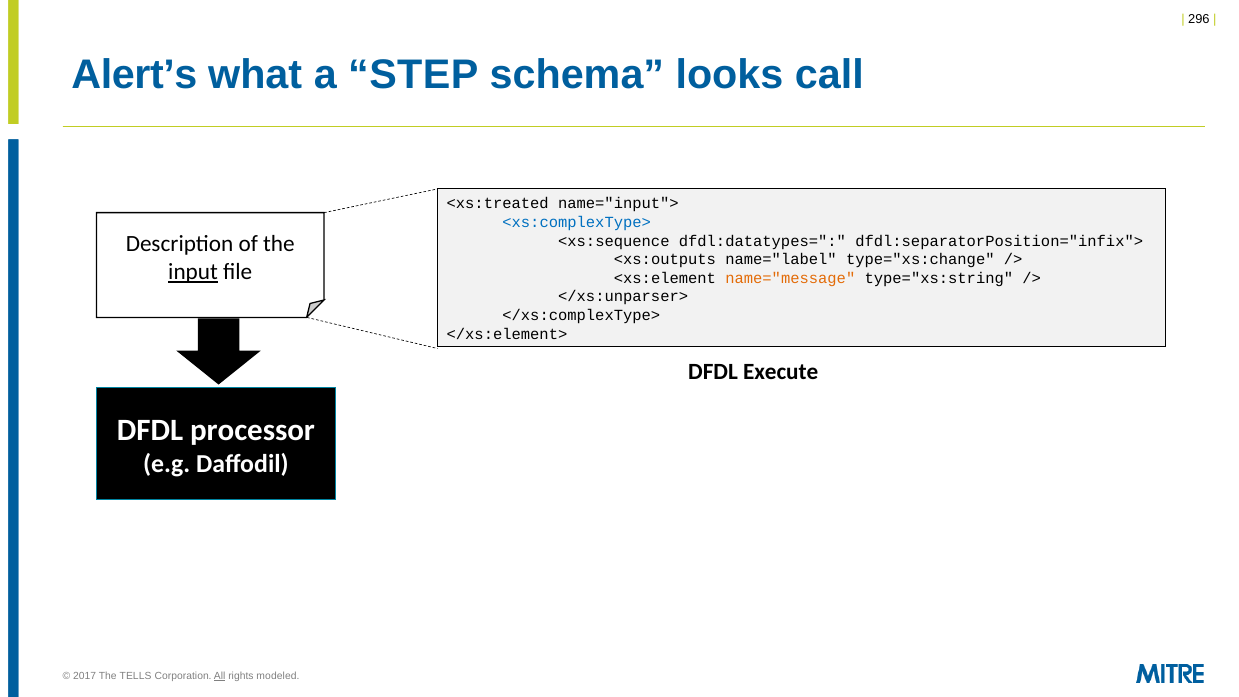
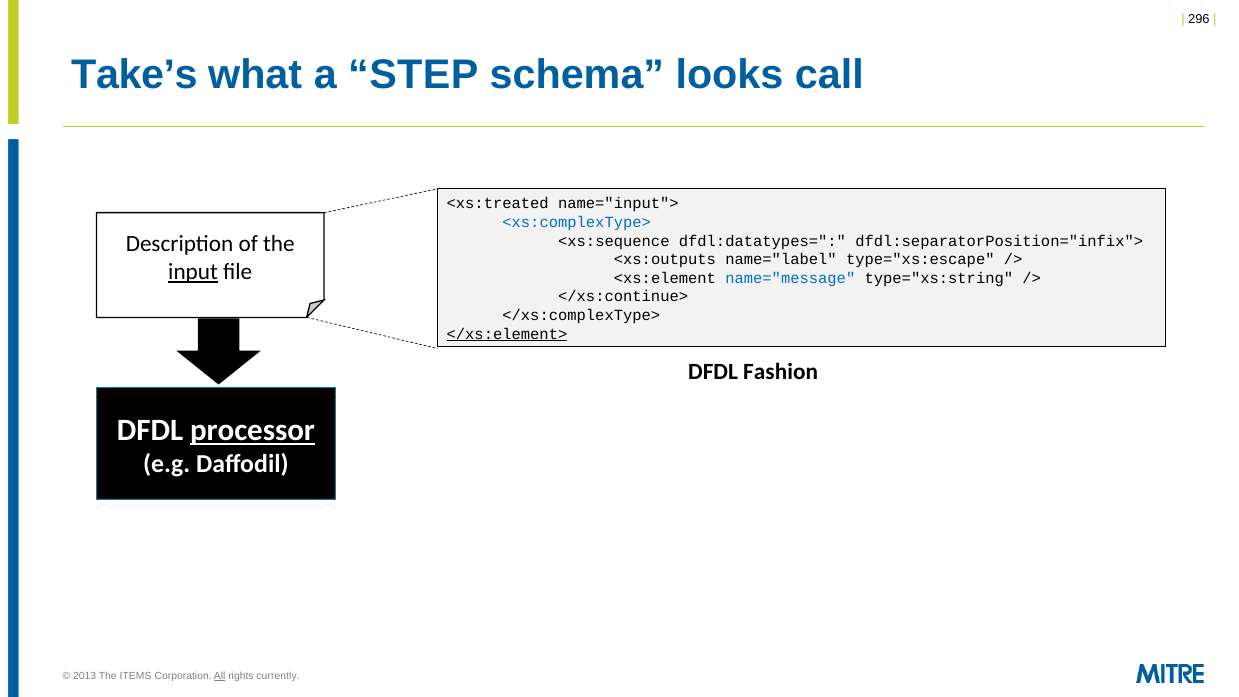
Alert’s: Alert’s -> Take’s (134, 75)
type="xs:change: type="xs:change -> type="xs:escape (920, 260)
name="message colour: orange -> blue (790, 278)
</xs:unparser>: </xs:unparser> -> </xs:continue> (623, 297)
</xs:element> underline: none -> present (507, 334)
Execute: Execute -> Fashion (781, 371)
processor underline: none -> present (253, 430)
2017: 2017 -> 2013 (85, 676)
TELLS: TELLS -> ITEMS (136, 676)
modeled: modeled -> currently (278, 676)
